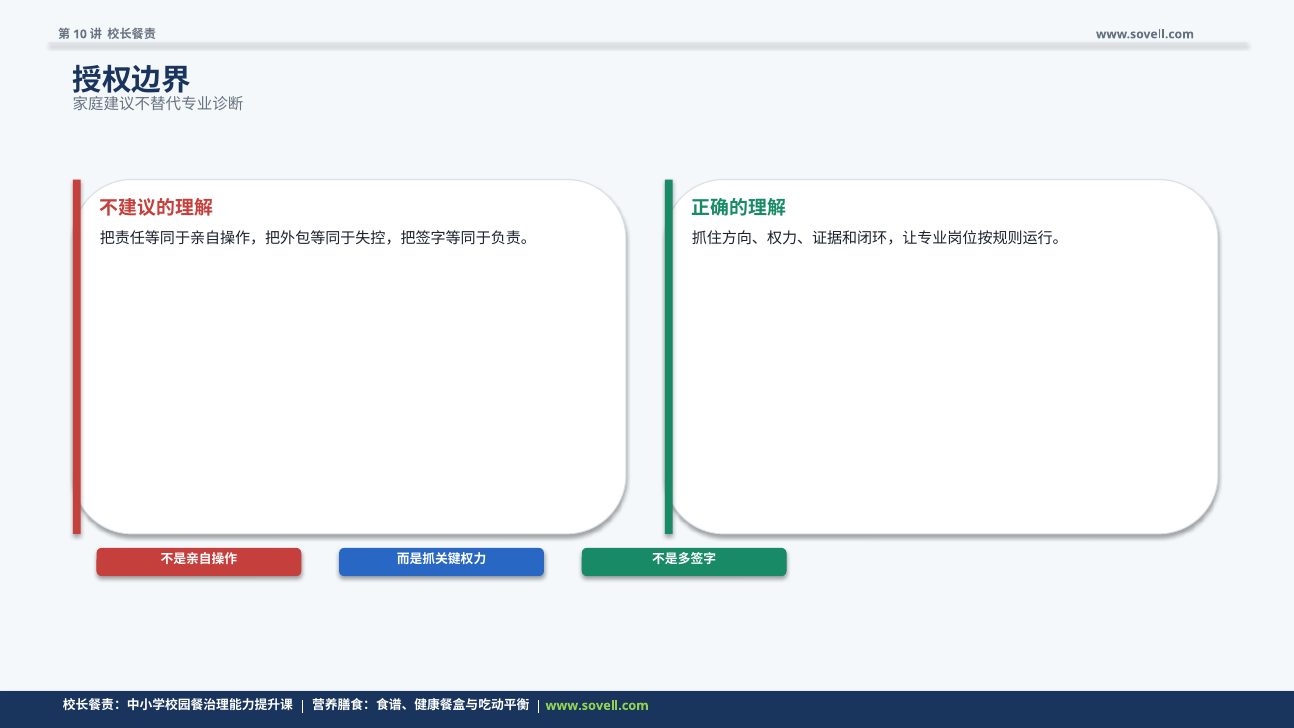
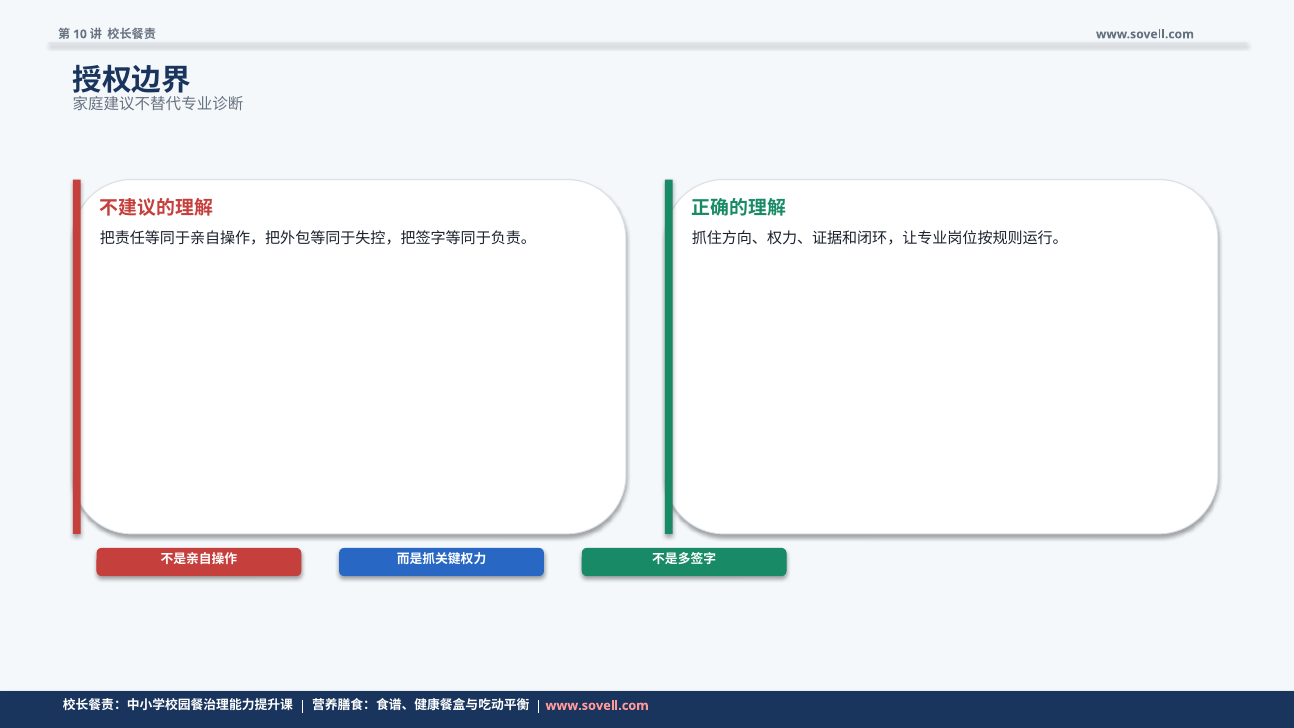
www.sovell.com colour: light green -> pink (597, 705)
